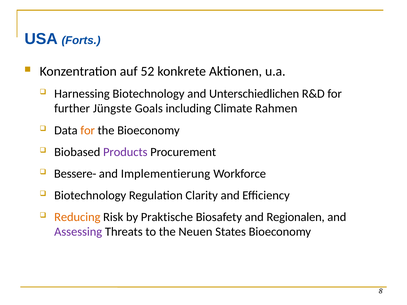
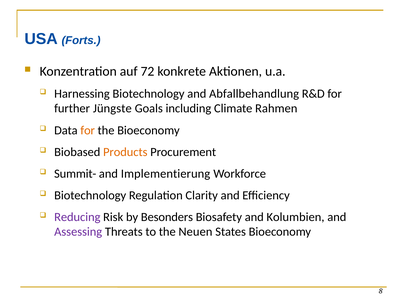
52: 52 -> 72 (147, 71)
Unterschiedlichen: Unterschiedlichen -> Abfallbehandlung (254, 94)
Products colour: purple -> orange (125, 152)
Bessere-: Bessere- -> Summit- (75, 174)
Reducing colour: orange -> purple (77, 217)
Praktische: Praktische -> Besonders (167, 217)
Regionalen: Regionalen -> Kolumbien (296, 217)
